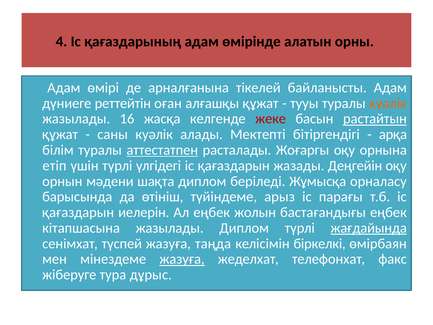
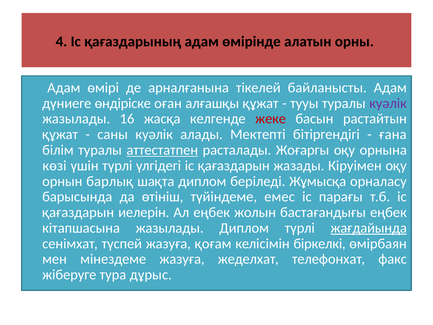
реттейтін: реттейтін -> өндіріске (123, 103)
куәлiк colour: orange -> purple (388, 103)
растайтын underline: present -> none (375, 119)
apқа: apқа -> ғана (393, 134)
етіп: етіп -> көзi (54, 166)
Деңгейiн: Деңгейiн -> Кipyiмeн (355, 166)
мәдени: мәдени -> барлық (110, 181)
арыз: арыз -> емес (280, 197)
таңда: таңда -> қоғам (213, 243)
жазуға underline: present -> none (182, 259)
